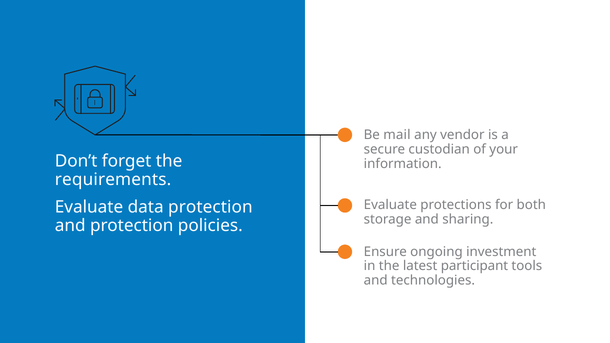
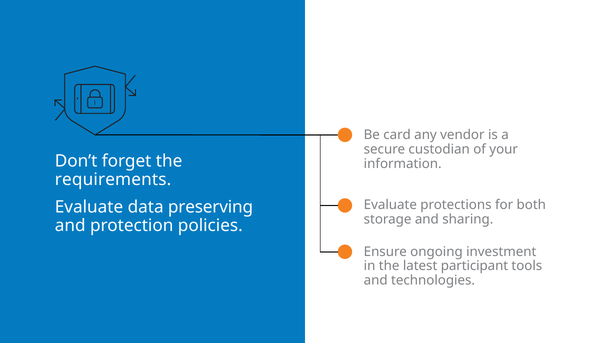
mail: mail -> card (397, 135)
data protection: protection -> preserving (211, 207)
